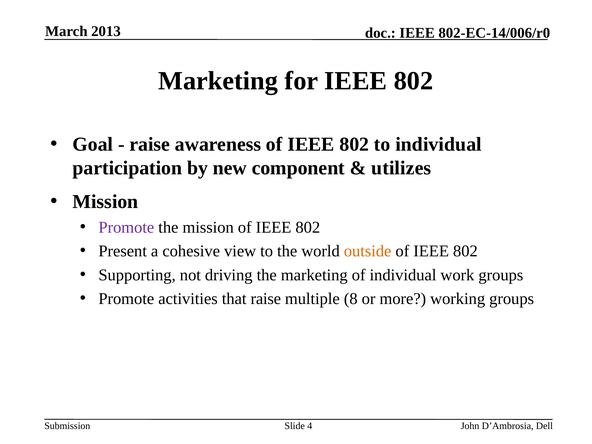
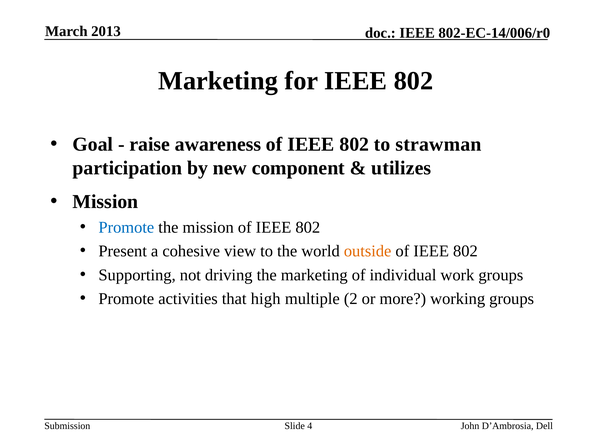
to individual: individual -> strawman (439, 144)
Promote colour: purple -> blue (126, 227)
that raise: raise -> high (266, 299)
8: 8 -> 2 (351, 299)
